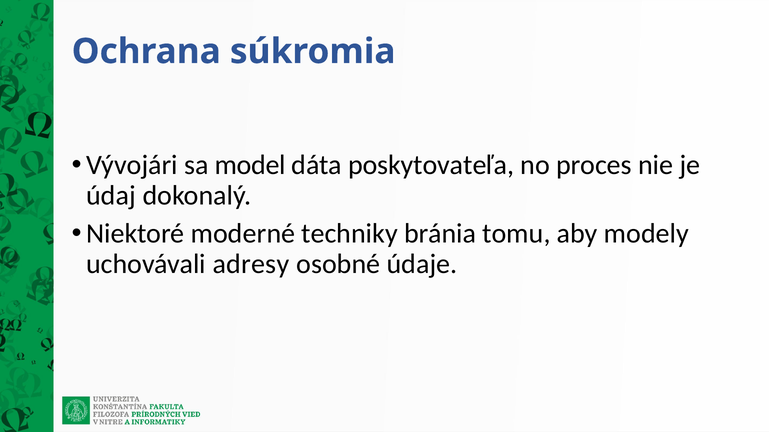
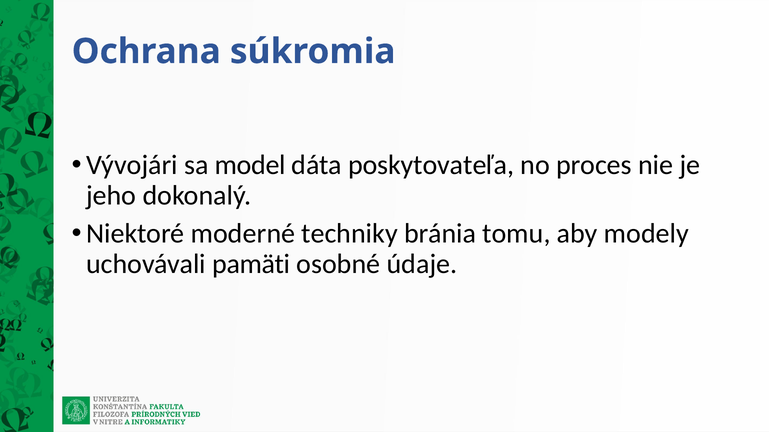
údaj: údaj -> jeho (111, 196)
adresy: adresy -> pamäti (251, 264)
